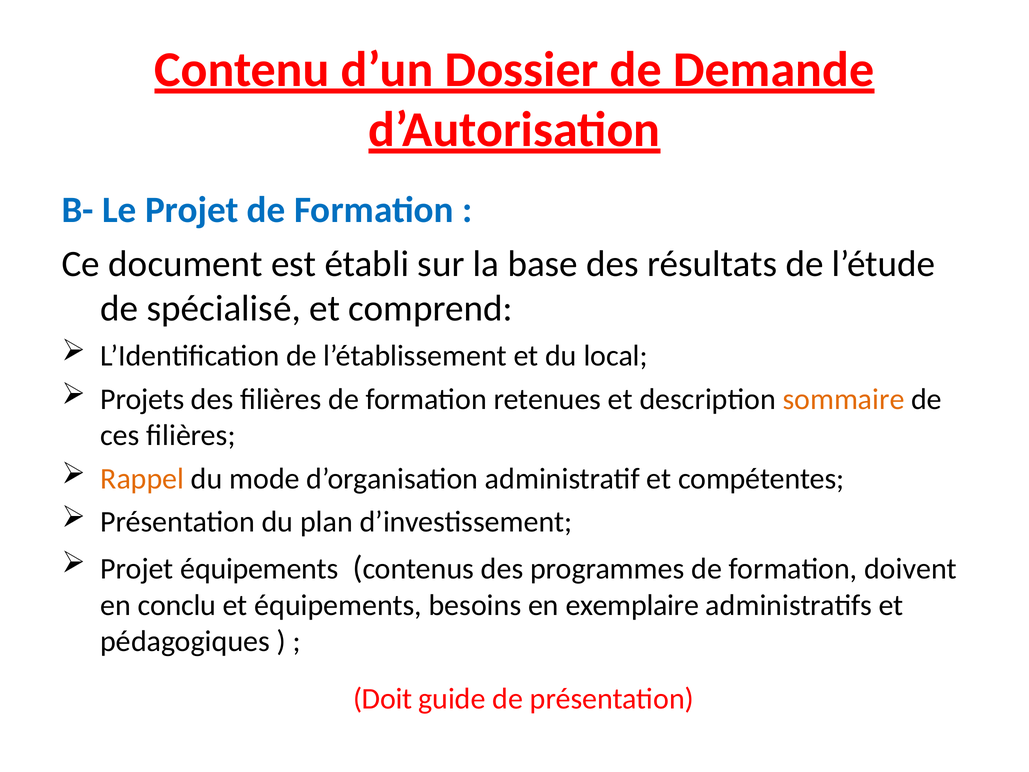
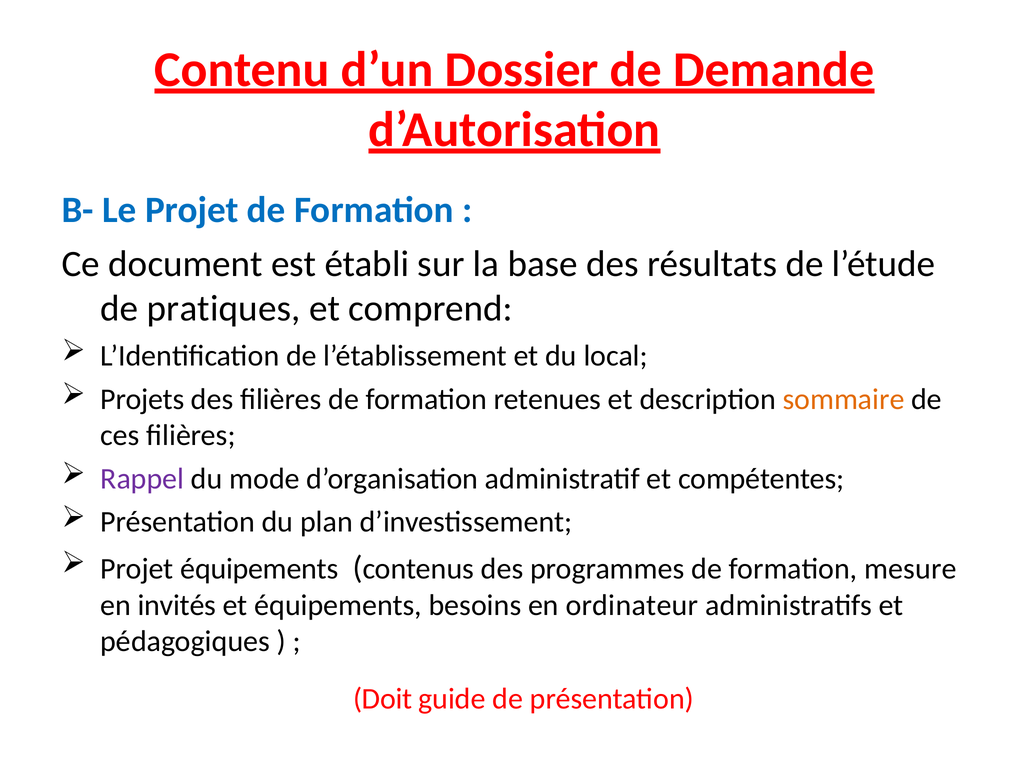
spécialisé: spécialisé -> pratiques (224, 308)
Rappel colour: orange -> purple (142, 478)
doivent: doivent -> mesure (910, 569)
conclu: conclu -> invités (177, 605)
exemplaire: exemplaire -> ordinateur (632, 605)
